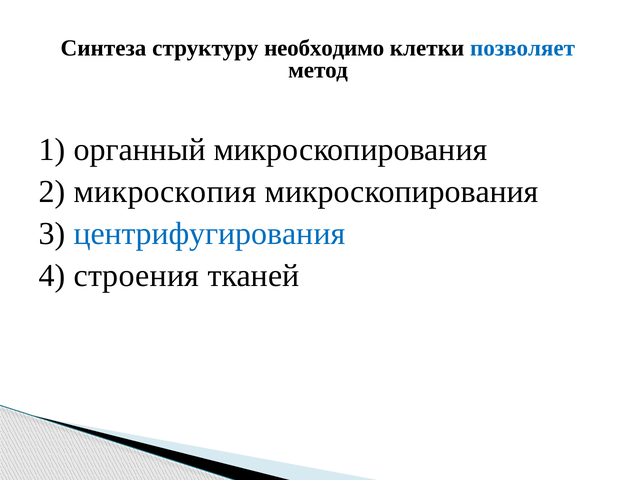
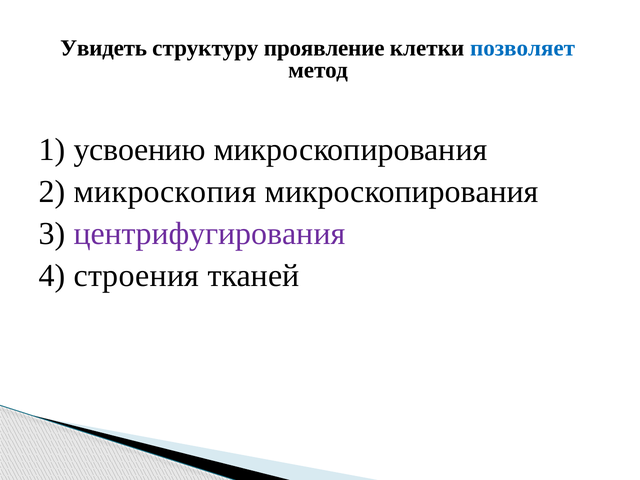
Синтеза: Синтеза -> Увидеть (104, 48)
необходимо: необходимо -> проявление (324, 48)
органный: органный -> усвоению (140, 150)
центрифугирования colour: blue -> purple (209, 233)
